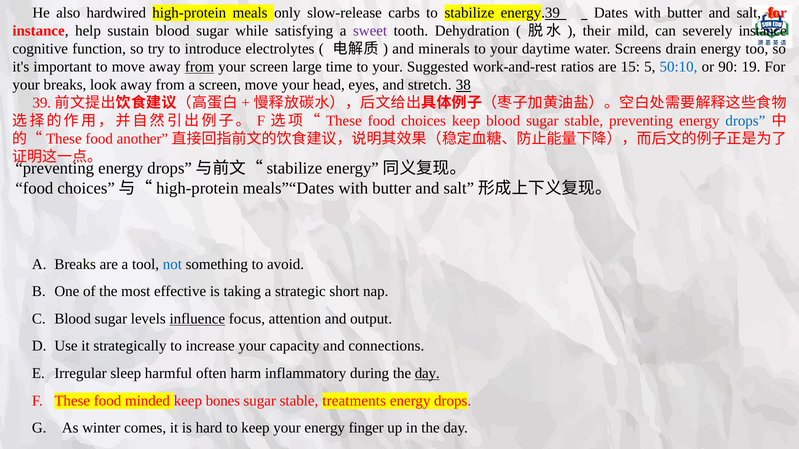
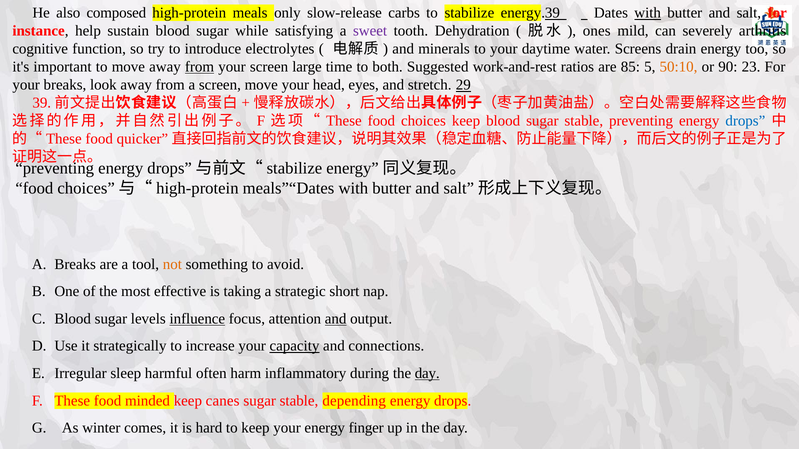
hardwired: hardwired -> composed (116, 13)
with underline: none -> present (648, 13)
their: their -> ones (597, 31)
severely instance: instance -> arthritis (763, 31)
time to your: your -> both (388, 67)
15: 15 -> 85 (630, 67)
50:10 colour: blue -> orange (679, 67)
19: 19 -> 23 (751, 67)
38: 38 -> 29 (463, 85)
another: another -> quicker (142, 139)
not colour: blue -> orange (172, 264)
and underline: none -> present (336, 319)
capacity underline: none -> present (294, 346)
bones: bones -> canes (223, 401)
treatments: treatments -> depending (354, 401)
